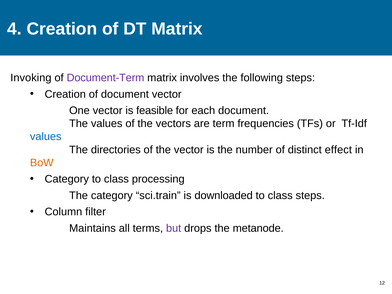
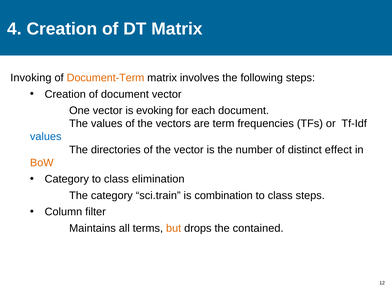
Document-Term colour: purple -> orange (105, 78)
feasible: feasible -> evoking (155, 111)
processing: processing -> elimination (158, 179)
downloaded: downloaded -> combination (224, 195)
but colour: purple -> orange (174, 228)
metanode: metanode -> contained (258, 228)
